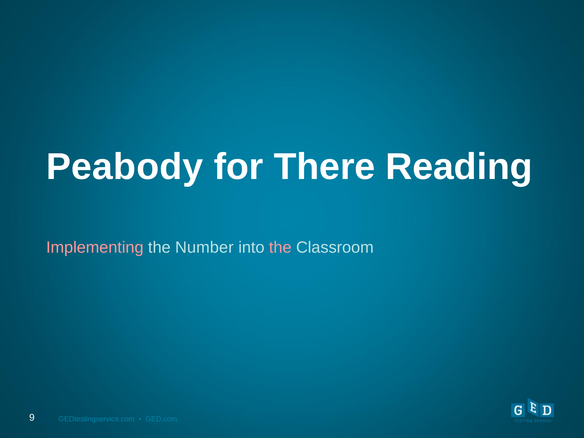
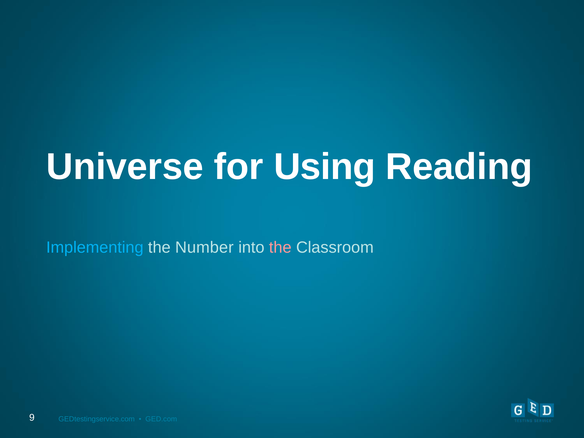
Peabody: Peabody -> Universe (125, 167)
There: There -> Using (325, 167)
Implementing colour: pink -> light blue (95, 248)
